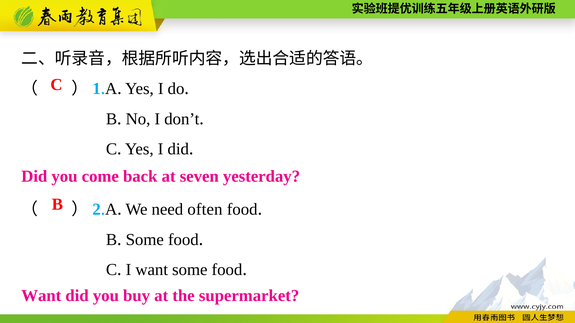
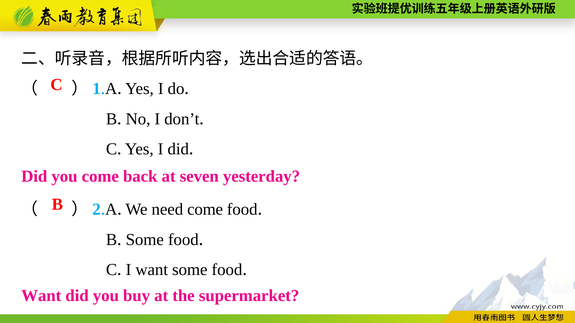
need often: often -> come (205, 210)
